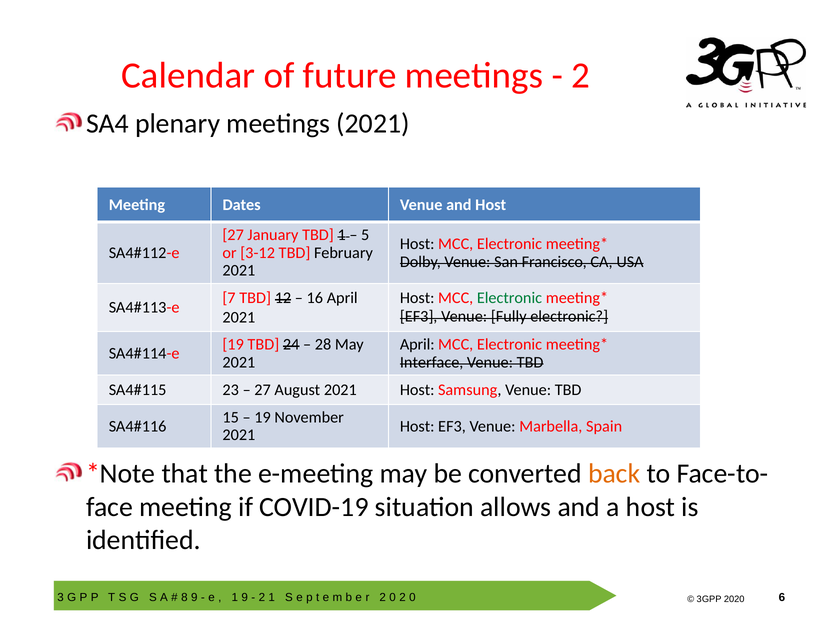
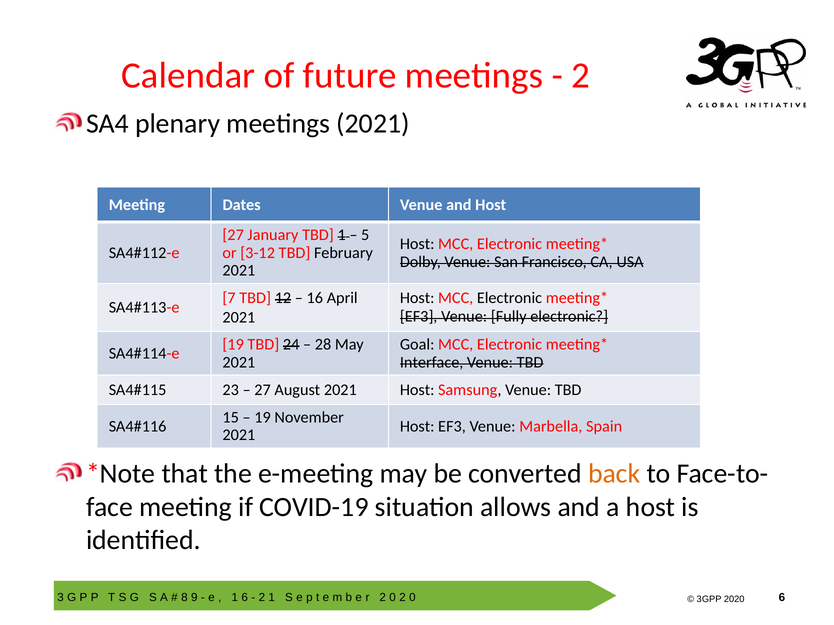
Electronic colour: green -> black (509, 298)
April: April -> Goal (417, 345)
1 9: 9 -> 6 (245, 598)
